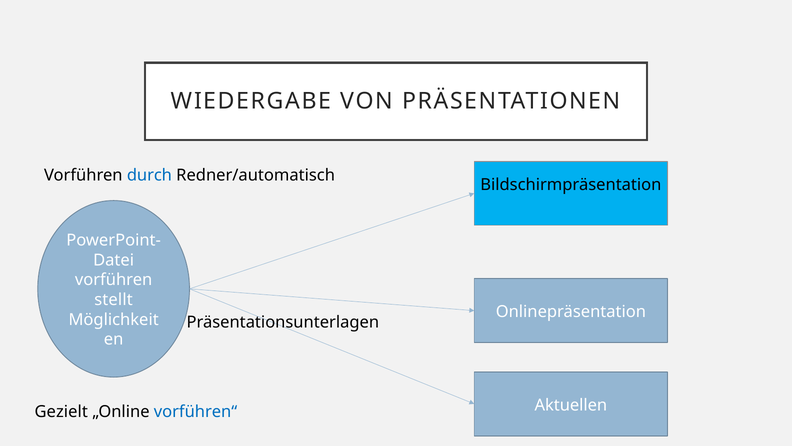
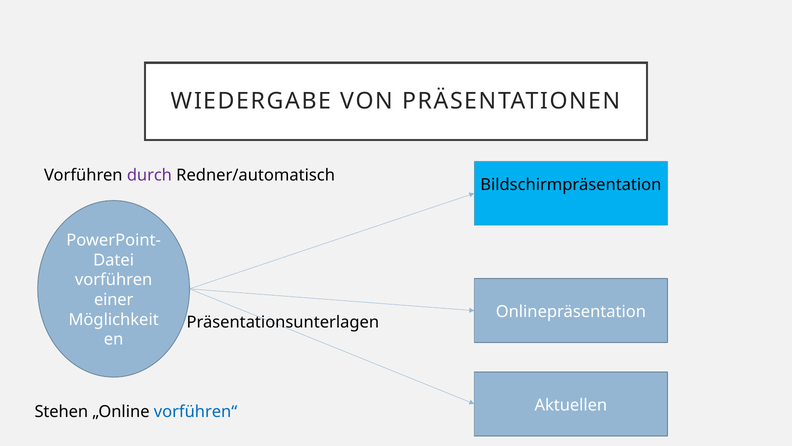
durch colour: blue -> purple (149, 175)
stellt: stellt -> einer (114, 300)
Gezielt: Gezielt -> Stehen (61, 411)
